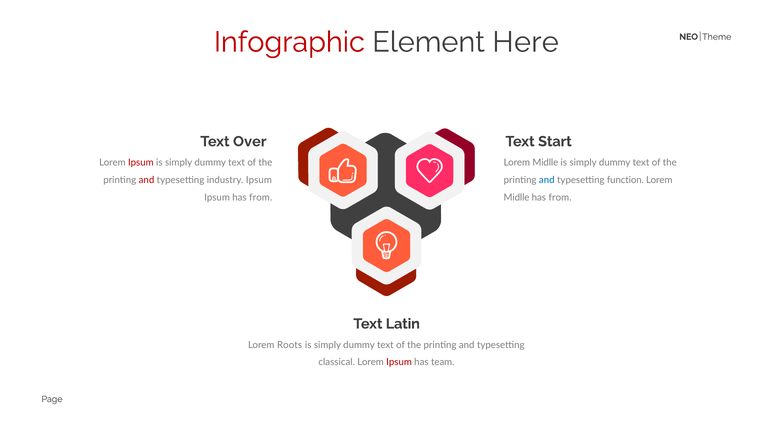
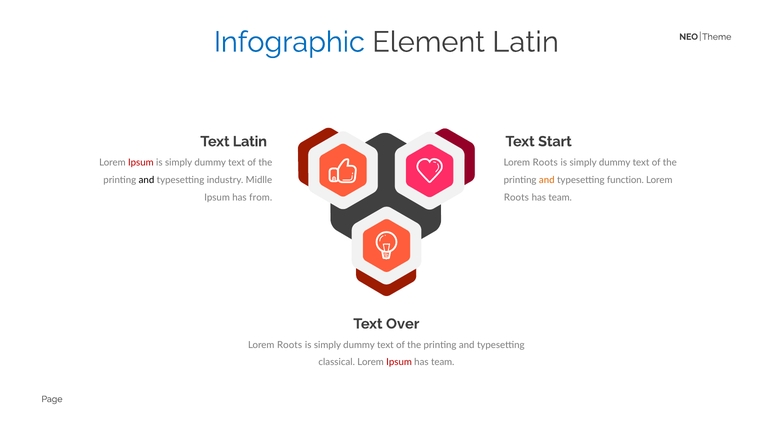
Infographic colour: red -> blue (289, 42)
Element Here: Here -> Latin (526, 42)
Text Over: Over -> Latin (250, 141)
Midlle: Midlle -> Roots (545, 162)
and colour: red -> black (146, 180)
industry Ipsum: Ipsum -> Midlle (259, 180)
and colour: blue -> orange (547, 180)
Midlle: Midlle -> Roots (516, 197)
from: from -> team (560, 197)
Latin: Latin -> Over (403, 324)
